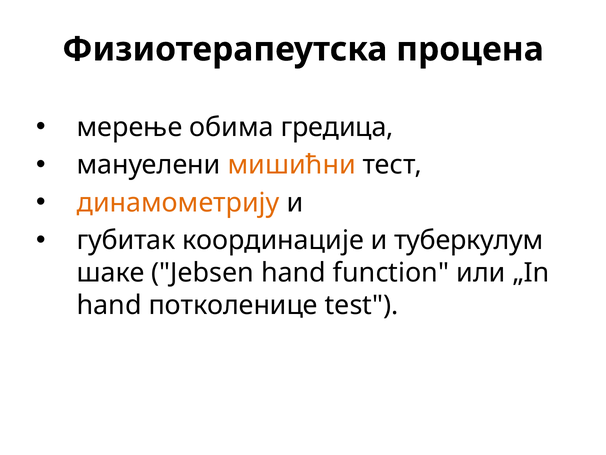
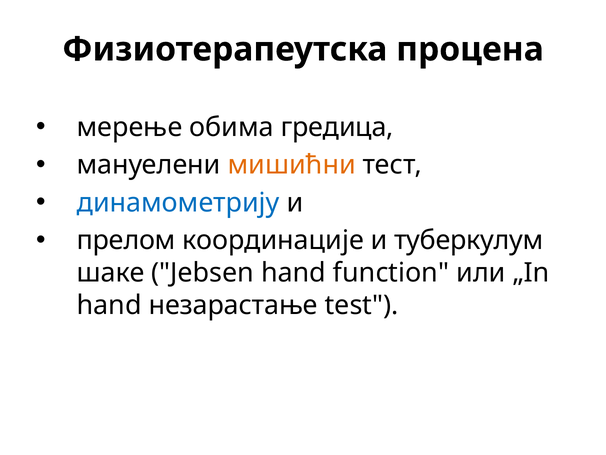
динамометрију colour: orange -> blue (178, 203)
губитак: губитак -> прелом (126, 240)
потколенице: потколенице -> незарастање (233, 305)
